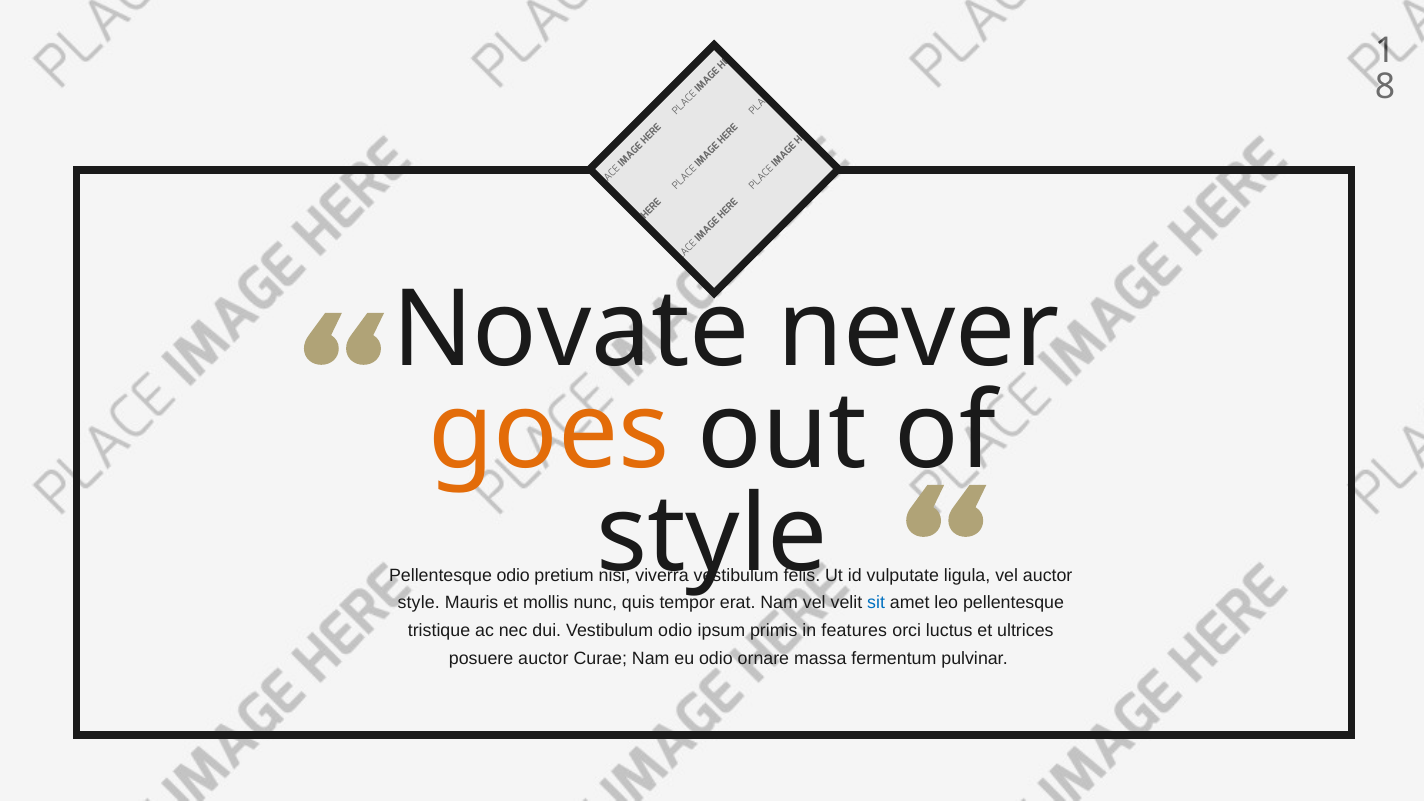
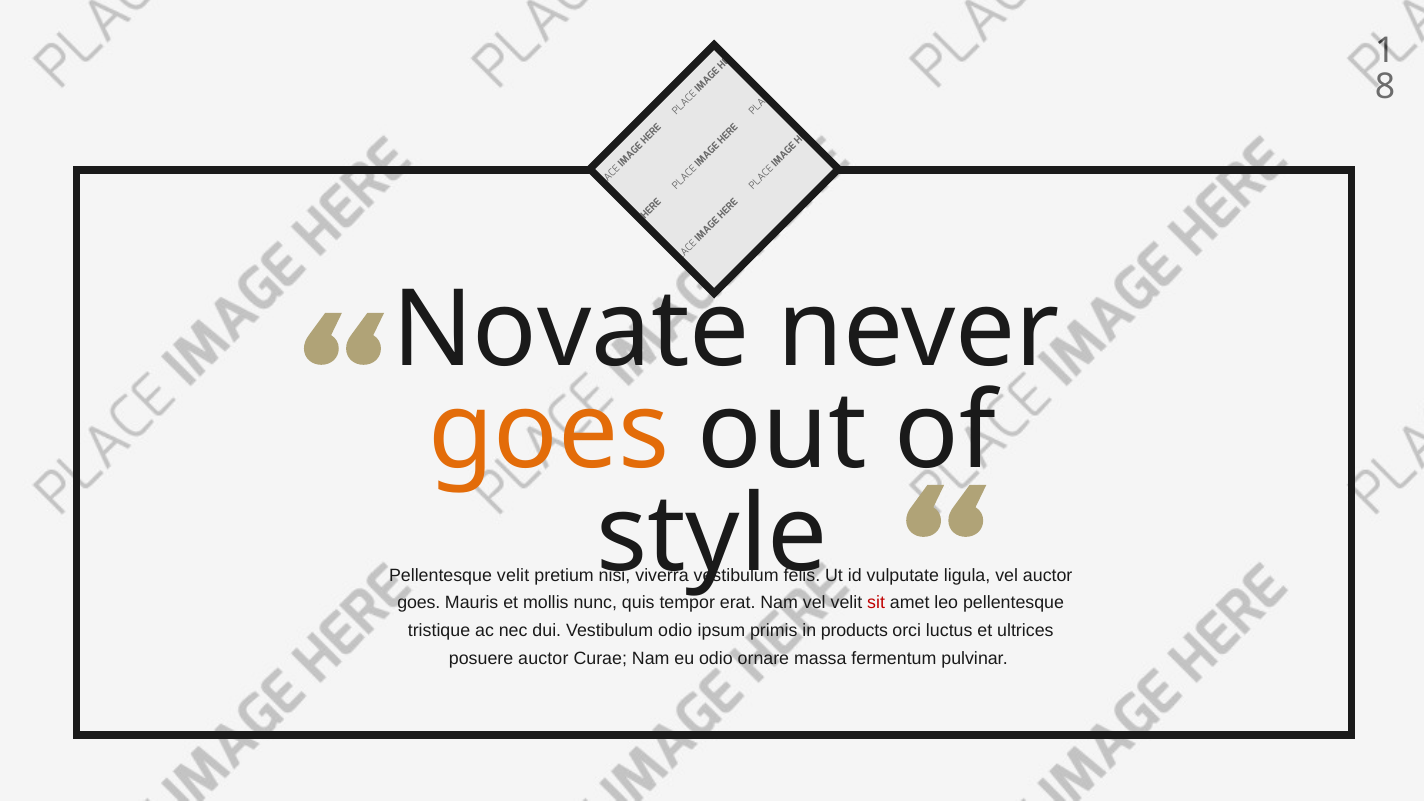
Pellentesque odio: odio -> velit (513, 575)
style: style -> goes (419, 603)
sit colour: blue -> red (876, 603)
features: features -> products (854, 631)
